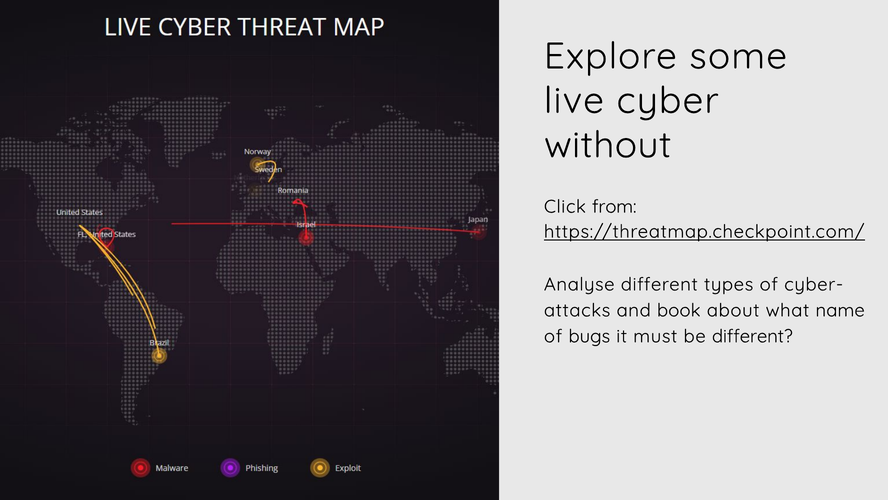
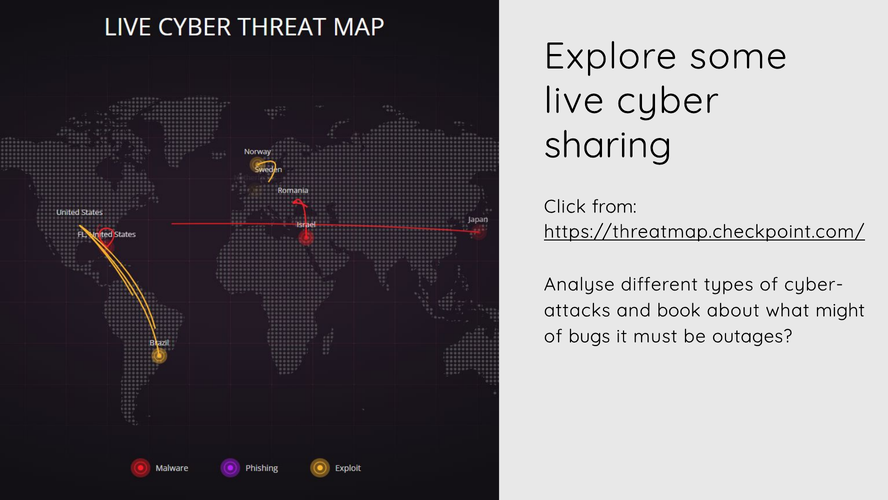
without: without -> sharing (608, 145)
name: name -> might (840, 310)
be different: different -> outages (752, 336)
